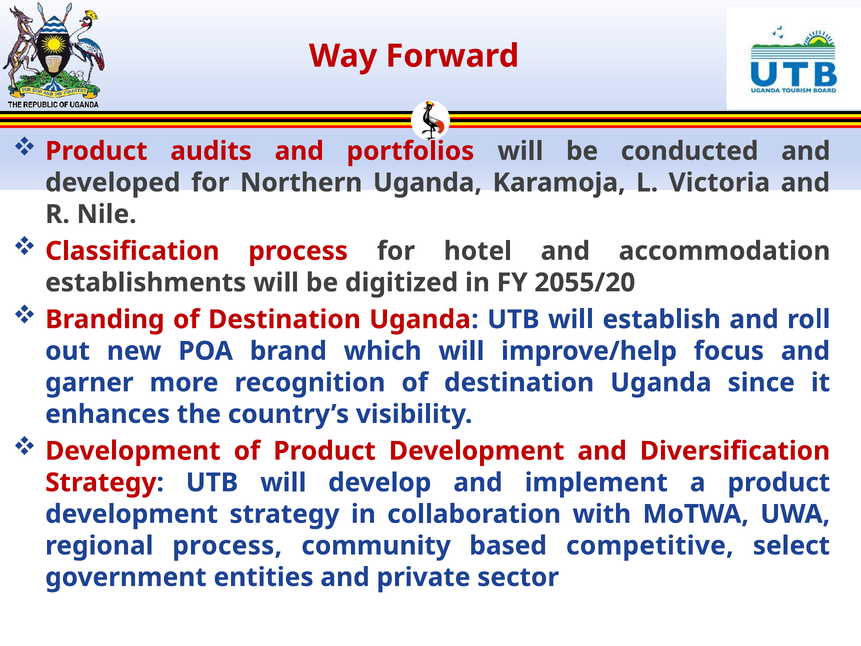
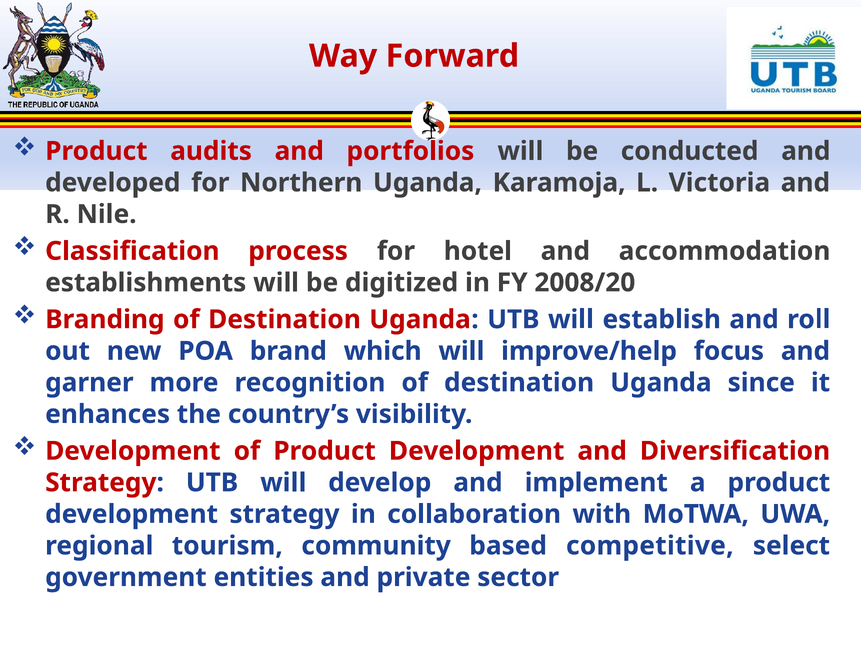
2055/20: 2055/20 -> 2008/20 (585, 283)
regional process: process -> tourism (227, 546)
